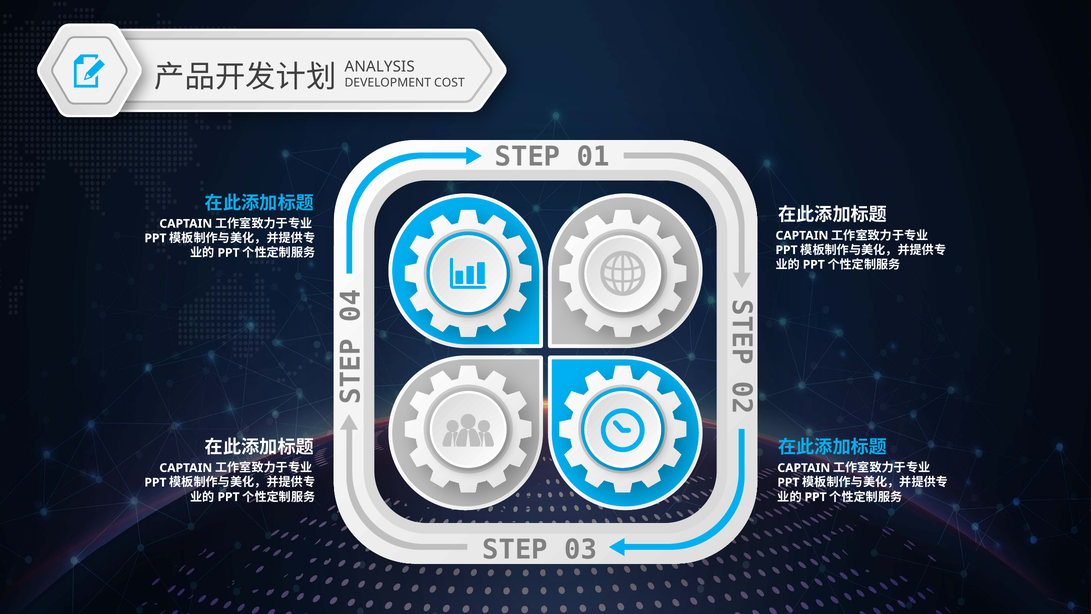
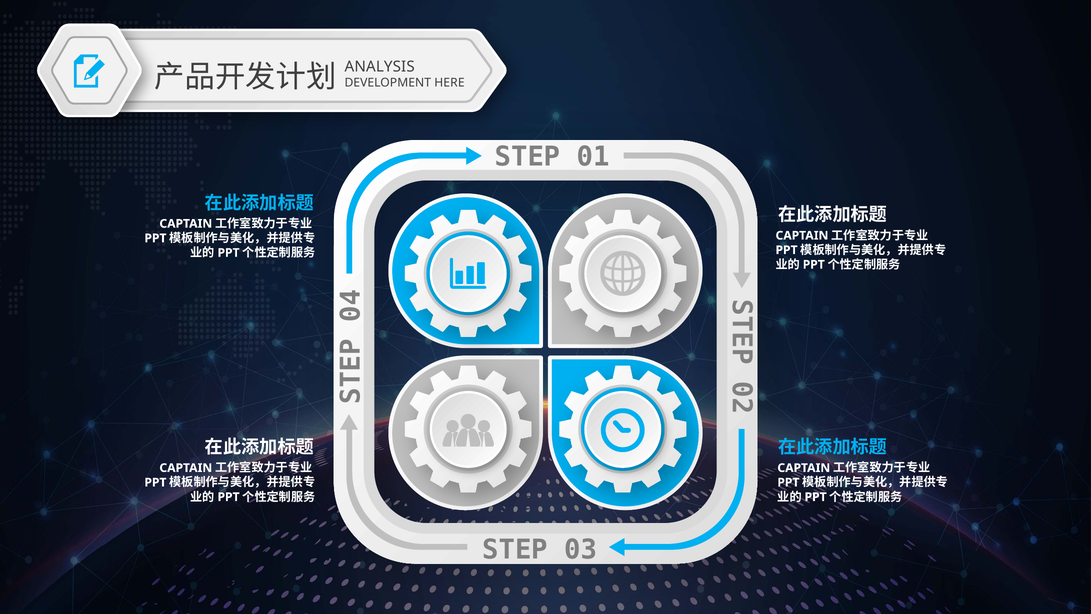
COST: COST -> HERE (449, 83)
